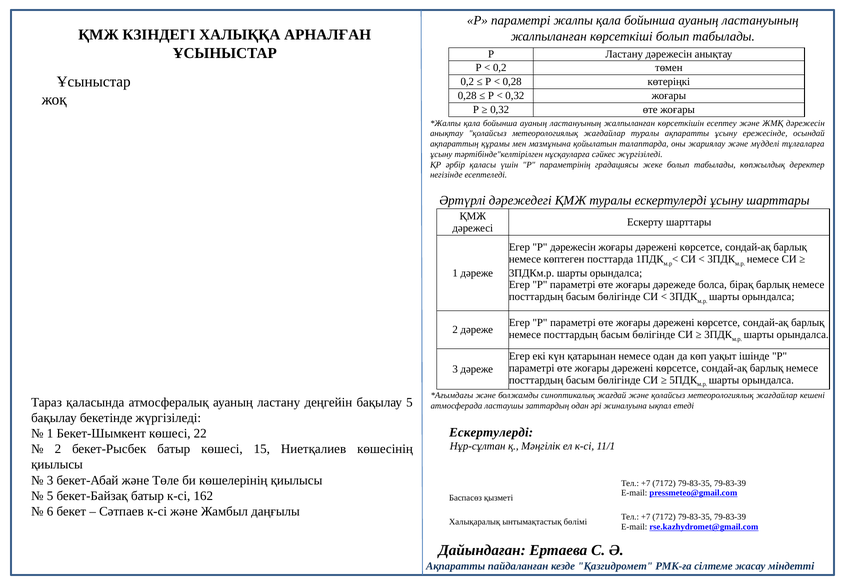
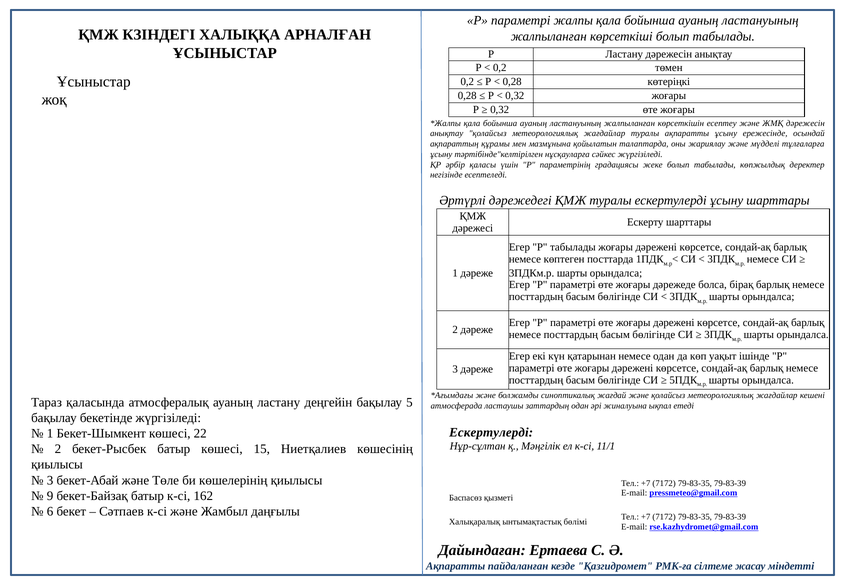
Р дәрежесін: дәрежесін -> табылады (573, 247)
5: 5 -> 9 (50, 496)
